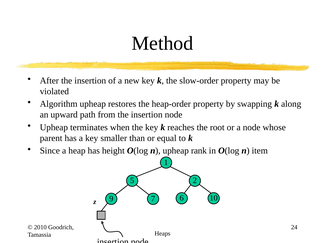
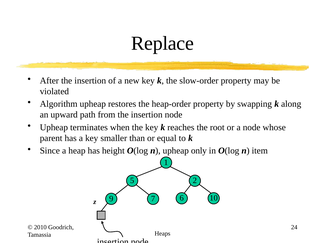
Method: Method -> Replace (163, 43)
rank: rank -> only (199, 151)
